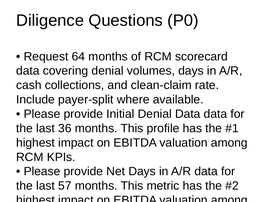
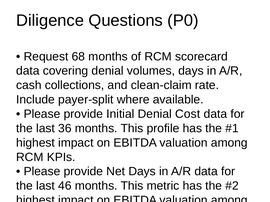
64: 64 -> 68 (78, 57)
Denial Data: Data -> Cost (188, 114)
57: 57 -> 46 (65, 186)
